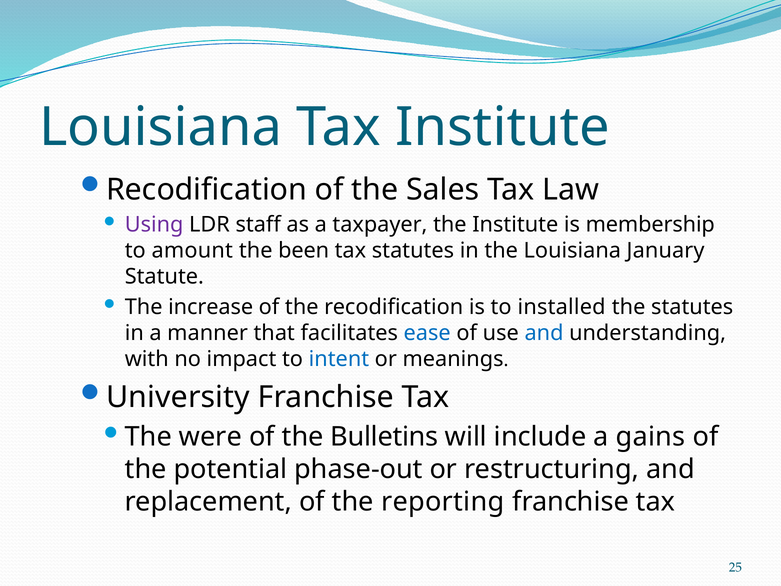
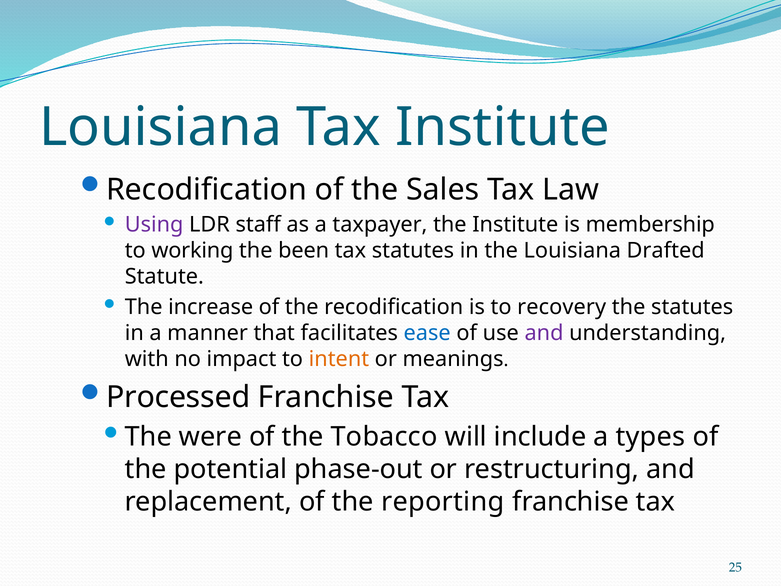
amount: amount -> working (192, 250)
January: January -> Drafted (666, 250)
installed: installed -> recovery (562, 307)
and colour: blue -> purple (544, 333)
intent colour: blue -> orange (339, 359)
University: University -> Processed (178, 397)
Bulletins: Bulletins -> Tobacco (384, 437)
gains: gains -> types (650, 437)
